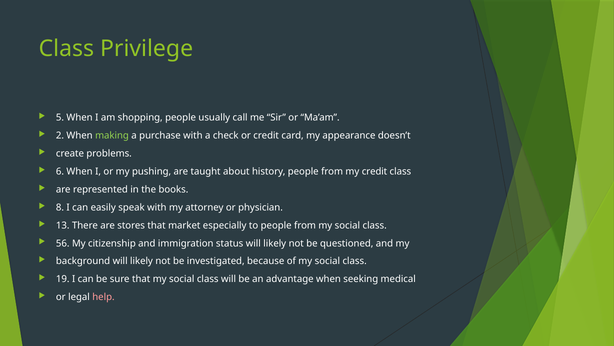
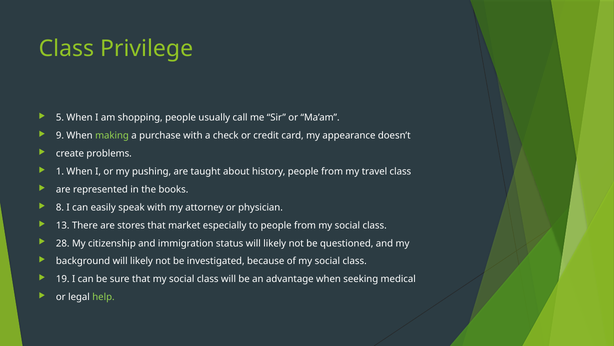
2: 2 -> 9 (60, 135)
6: 6 -> 1 (60, 171)
my credit: credit -> travel (374, 171)
56: 56 -> 28 (63, 243)
help colour: pink -> light green (103, 297)
